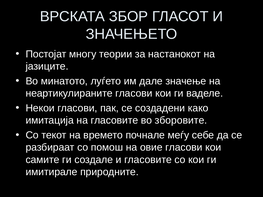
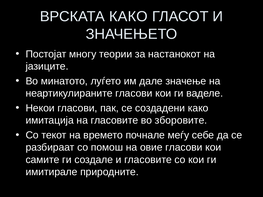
ВРСКАТА ЗБОР: ЗБОР -> КАКО (128, 17)
